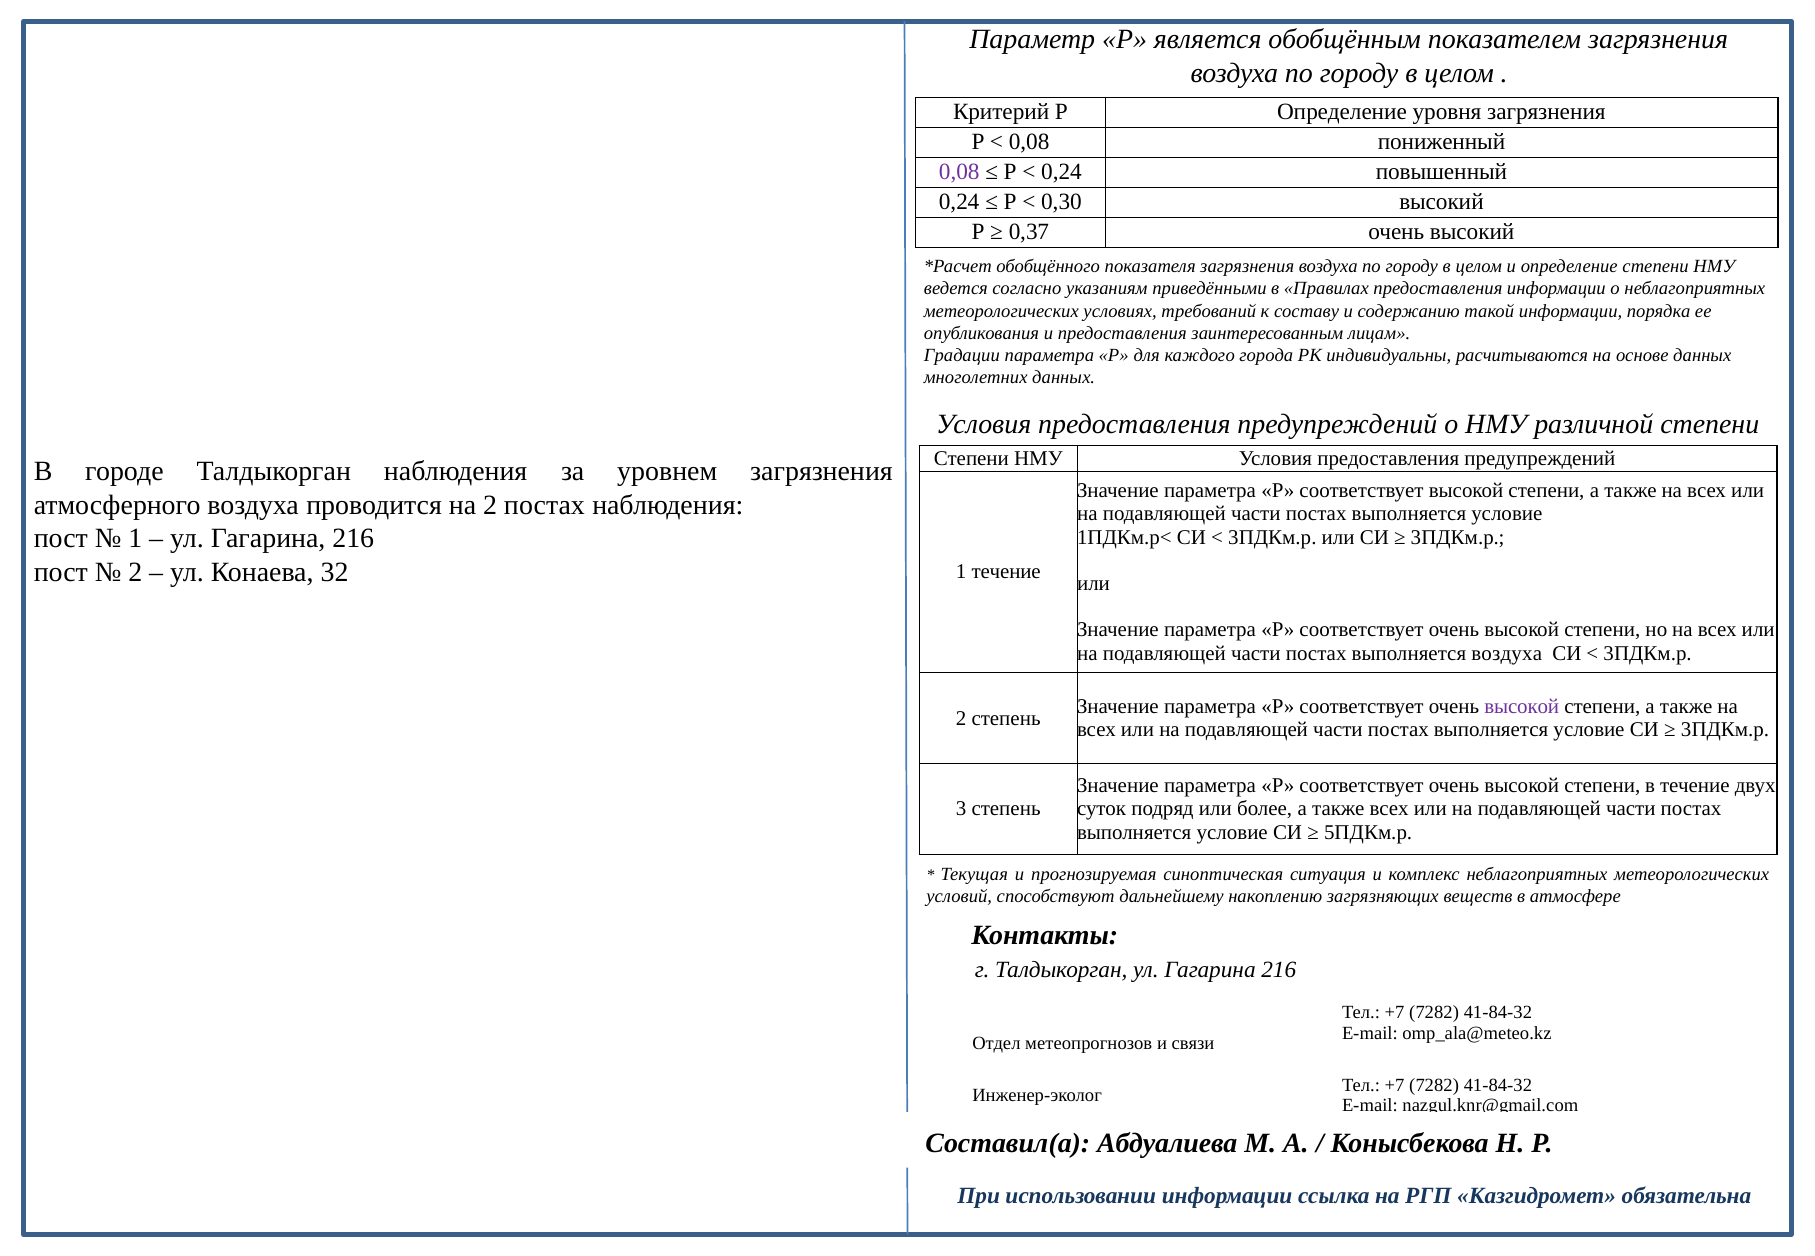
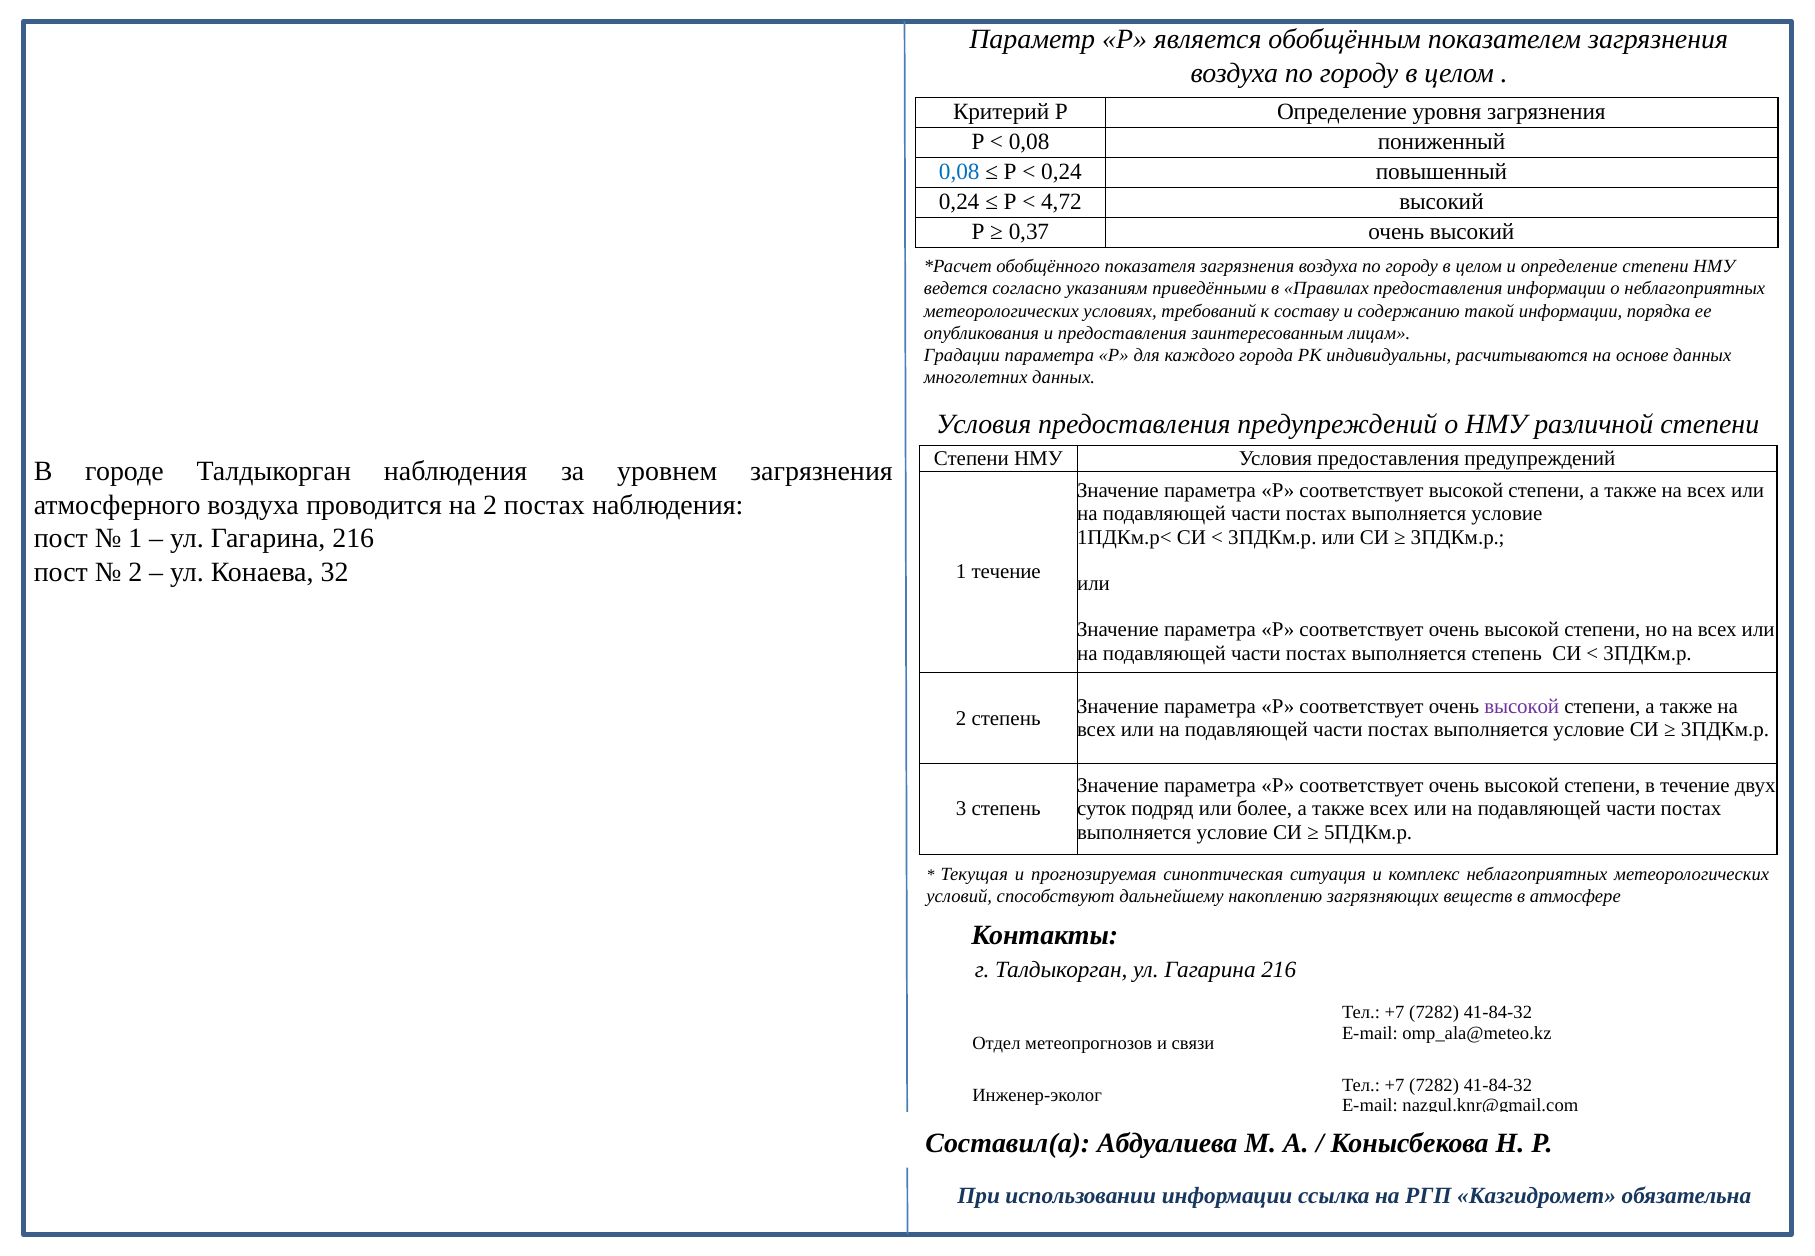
0,08 colour: purple -> blue (959, 172)
0,30: 0,30 -> 4,72 (1061, 202)
выполняется воздуха: воздуха -> степень (1507, 654)
